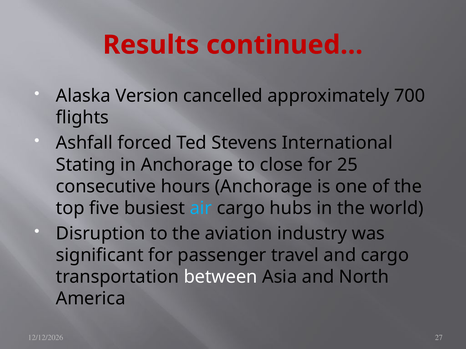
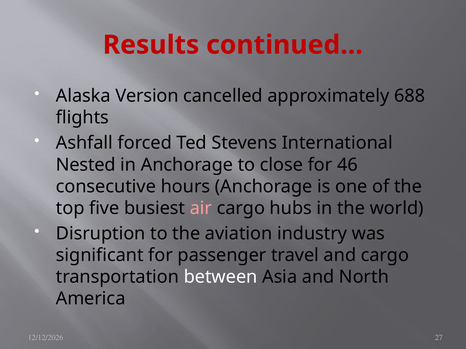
700: 700 -> 688 (410, 96)
Stating: Stating -> Nested (86, 165)
25: 25 -> 46 (347, 165)
air colour: light blue -> pink (201, 208)
